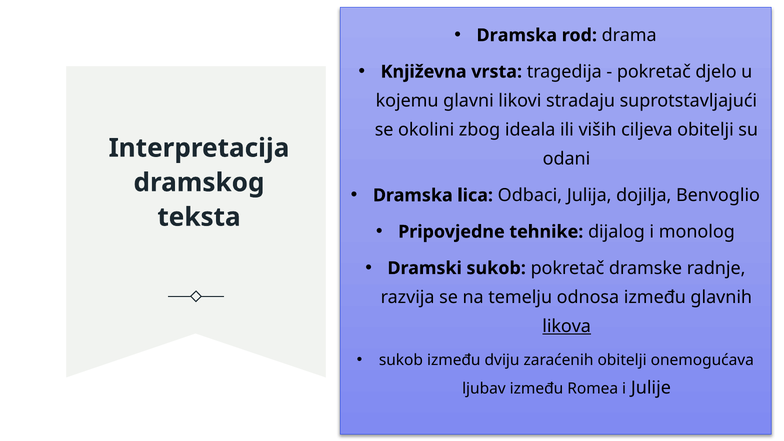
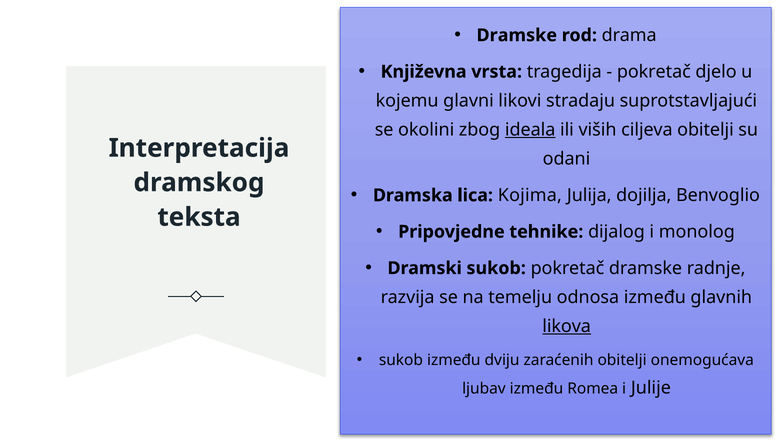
Dramska: Dramska -> Dramske (517, 35)
ideala underline: none -> present (530, 130)
Odbaci: Odbaci -> Kojima (530, 195)
